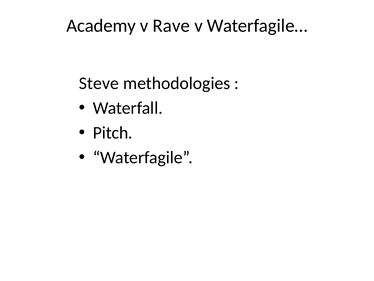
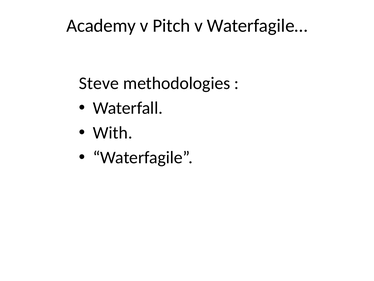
Rave: Rave -> Pitch (171, 26)
Pitch: Pitch -> With (113, 133)
